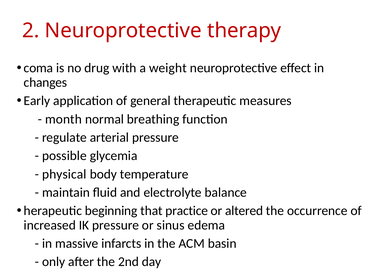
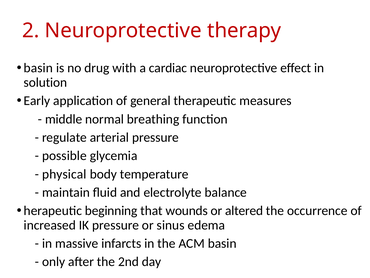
coma: coma -> basin (38, 68)
weight: weight -> cardiac (168, 68)
changes: changes -> solution (45, 82)
month: month -> middle (64, 119)
practice: practice -> wounds (187, 210)
